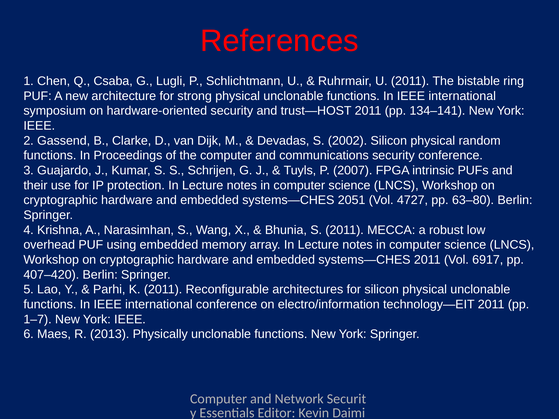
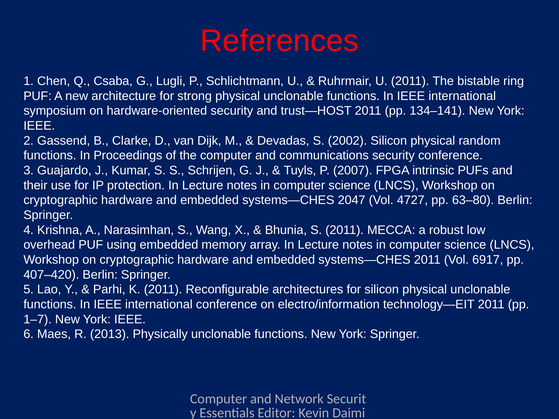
2051: 2051 -> 2047 (352, 200)
